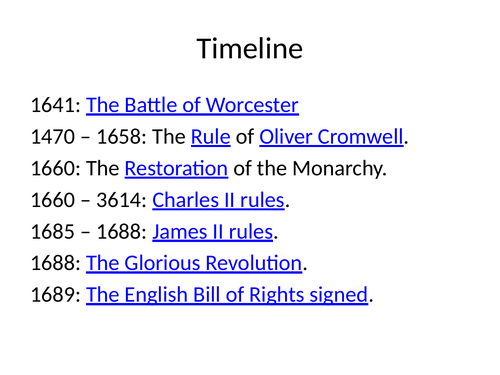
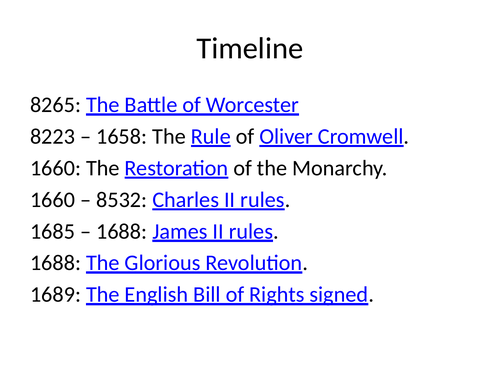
1641: 1641 -> 8265 (55, 105)
1470: 1470 -> 8223 (52, 137)
3614: 3614 -> 8532 (122, 200)
